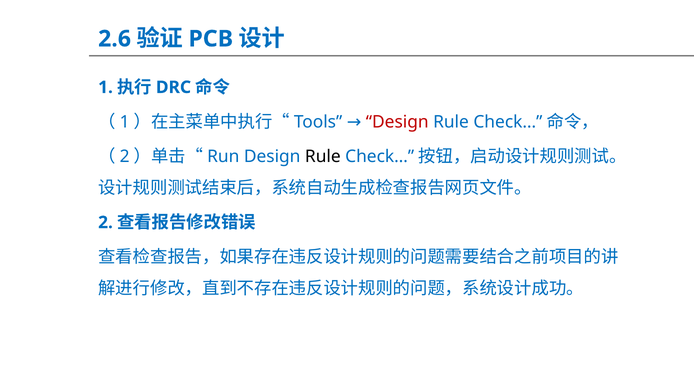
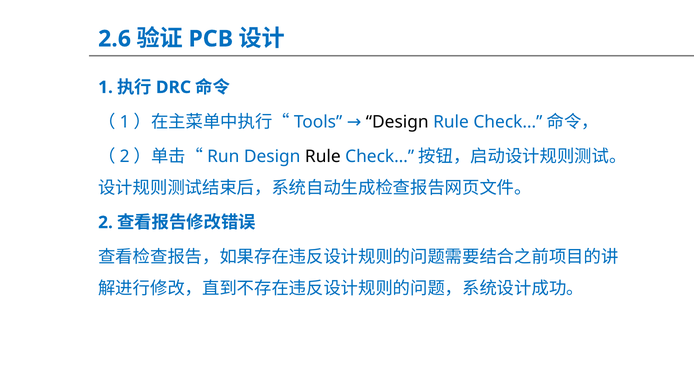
Design colour: red -> black (397, 122)
